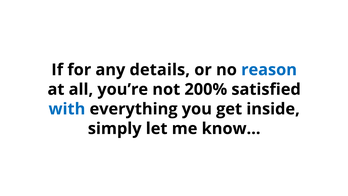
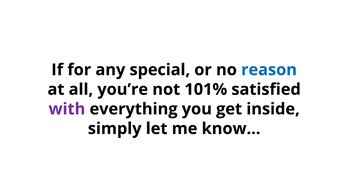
details: details -> special (160, 70)
200%: 200% -> 101% (206, 89)
with colour: blue -> purple (67, 109)
